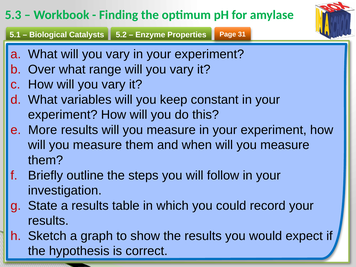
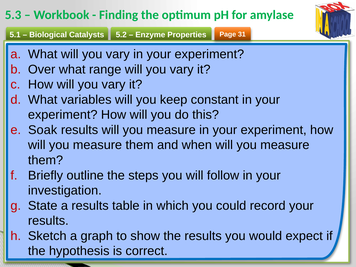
More: More -> Soak (43, 130)
